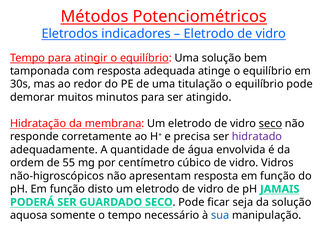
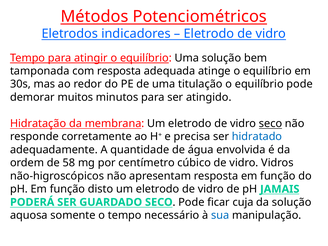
hidratado colour: purple -> blue (257, 137)
55: 55 -> 58 (69, 163)
seja: seja -> cuja (243, 202)
